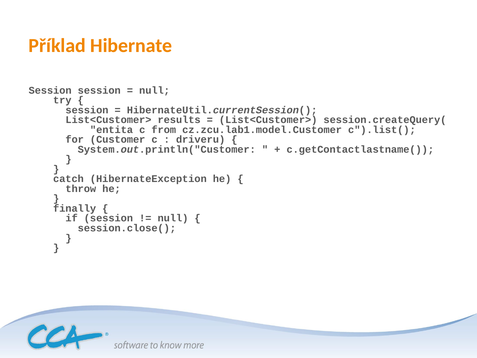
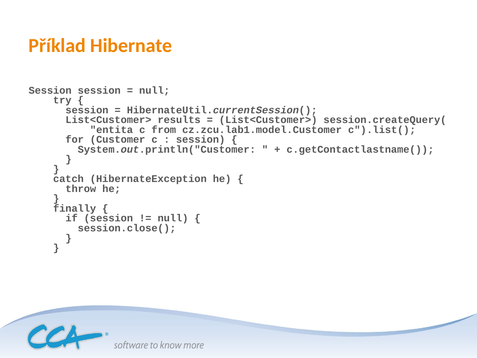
driveru: driveru -> session (201, 139)
